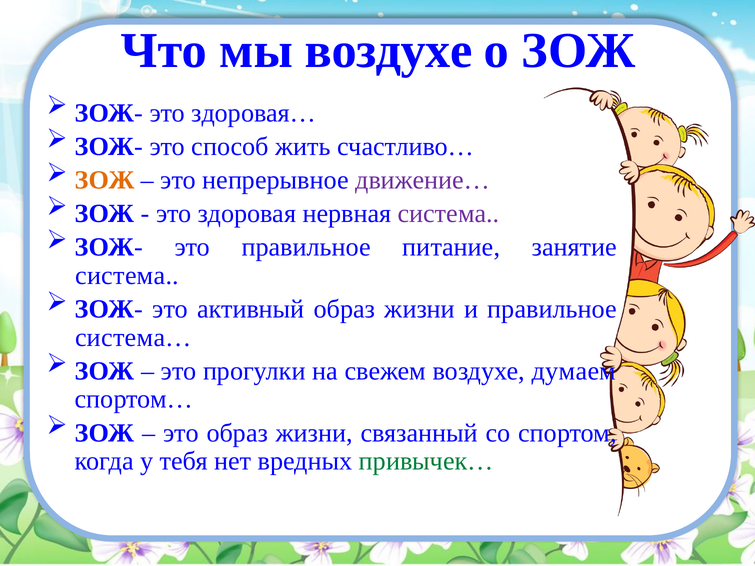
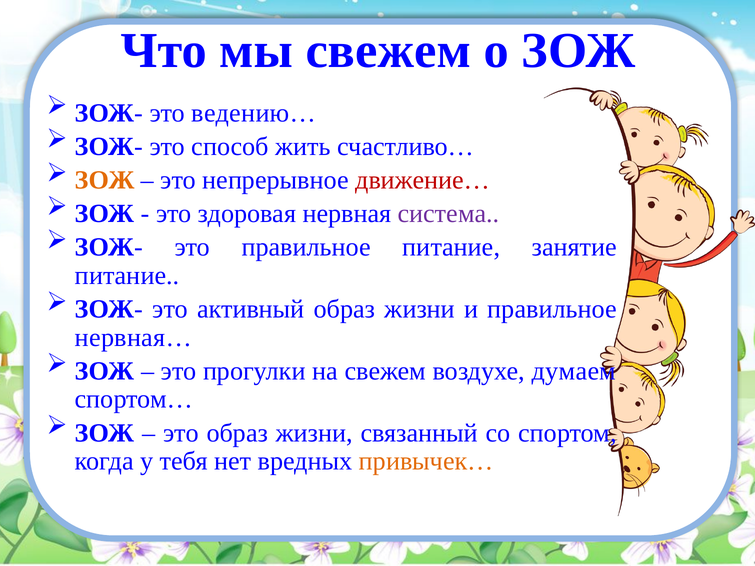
мы воздухе: воздухе -> свежем (388, 51)
здоровая…: здоровая… -> ведению… (254, 113)
движение… colour: purple -> red (423, 180)
система: система -> питание (127, 276)
система…: система… -> нервная… (133, 338)
привычек… colour: green -> orange (426, 461)
